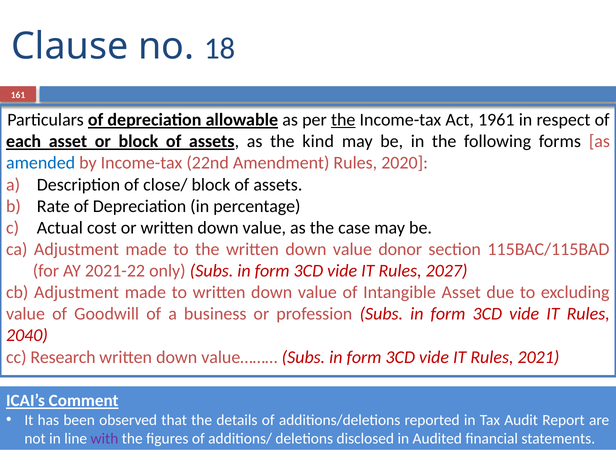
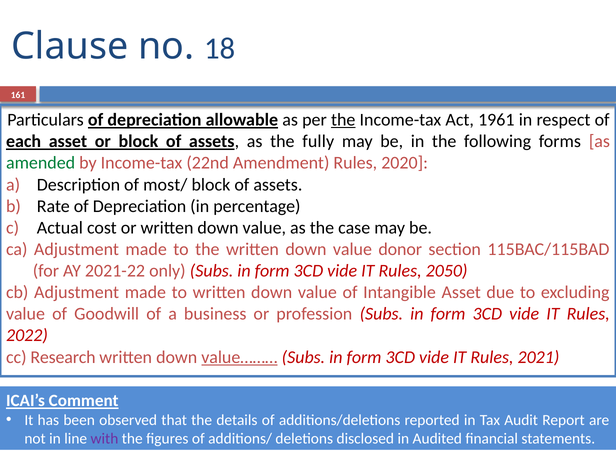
kind: kind -> fully (318, 141)
amended colour: blue -> green (41, 163)
close/: close/ -> most/ (165, 185)
2027: 2027 -> 2050 (447, 271)
2040: 2040 -> 2022 (27, 336)
value……… underline: none -> present (239, 357)
